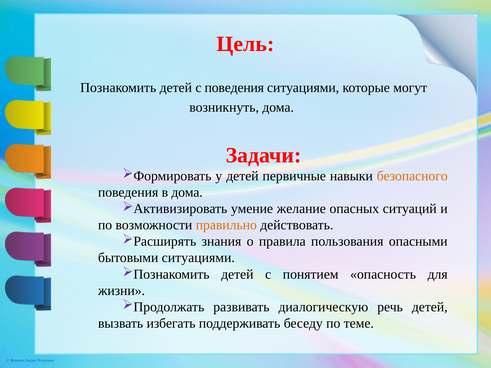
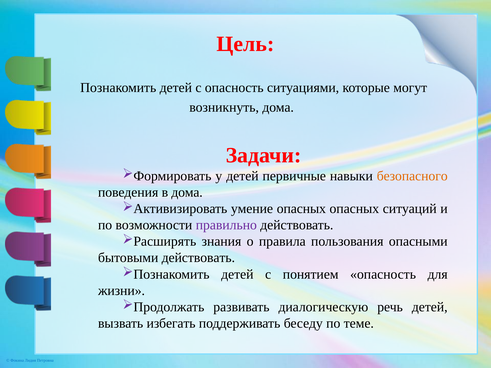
с поведения: поведения -> опасность (234, 88)
умение желание: желание -> опасных (301, 209)
правильно colour: orange -> purple (226, 225)
бытовыми ситуациями: ситуациями -> действовать (198, 258)
